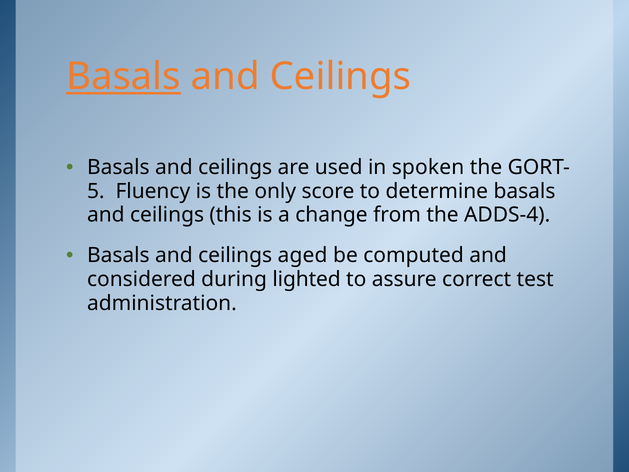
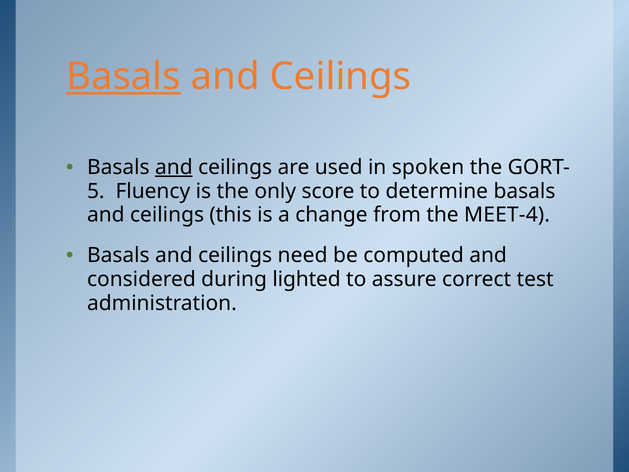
and underline: none -> present (174, 167)
ADDS-4: ADDS-4 -> MEET-4 (507, 215)
aged: aged -> need (303, 255)
